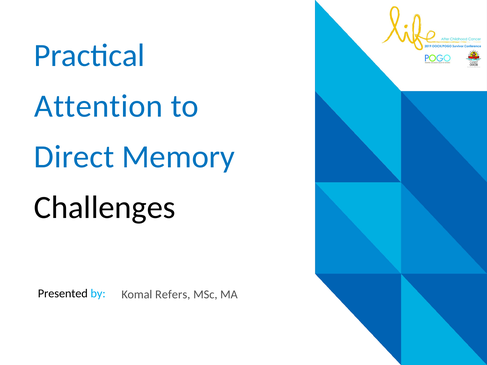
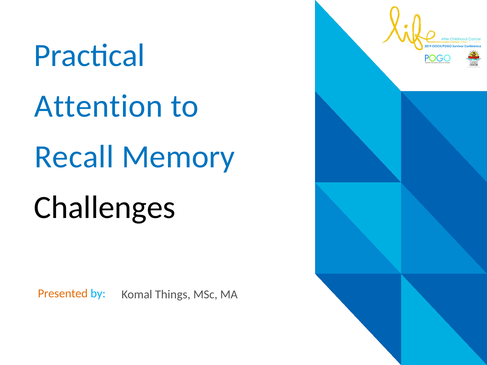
Direct: Direct -> Recall (74, 157)
Presented colour: black -> orange (63, 294)
Refers: Refers -> Things (173, 295)
